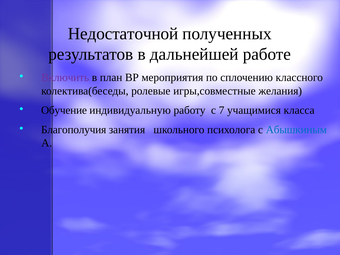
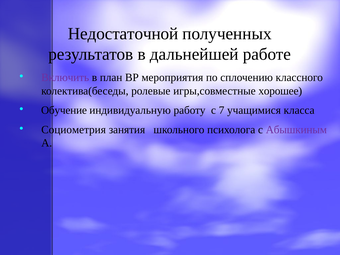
желания: желания -> хорошее (280, 91)
Благополучия: Благополучия -> Социометрия (74, 130)
Абышкиным colour: blue -> purple (296, 130)
